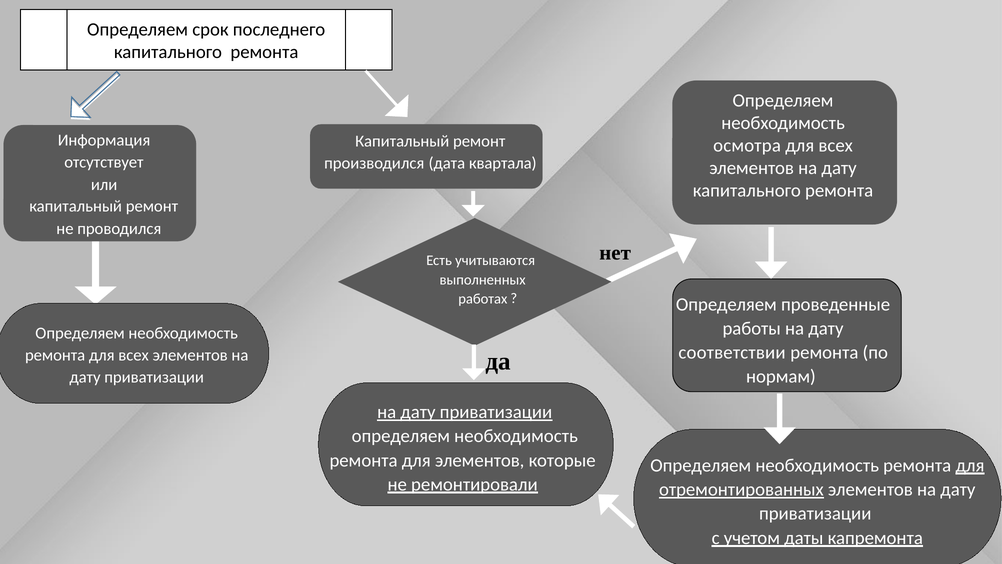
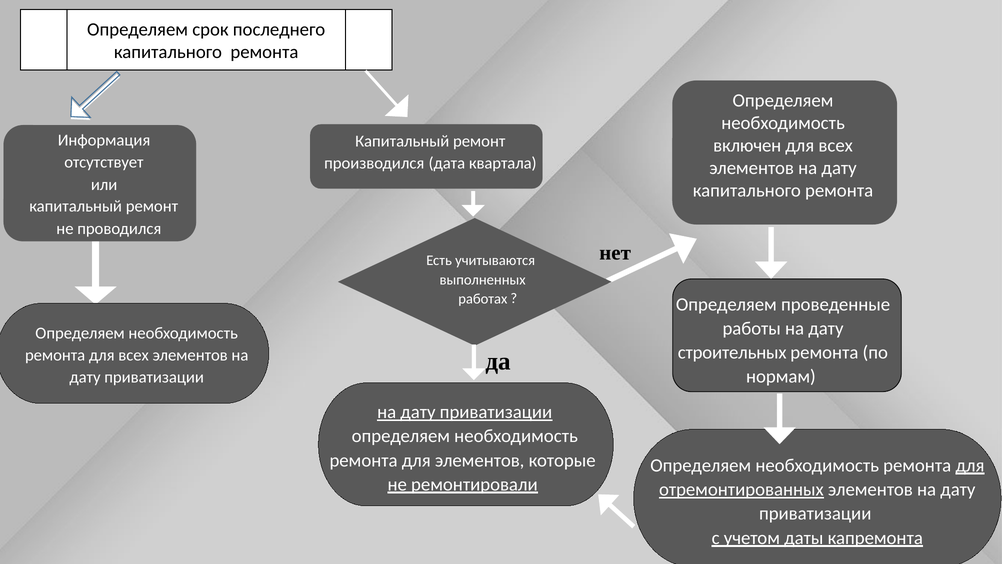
осмотра: осмотра -> включен (747, 146)
соответствии: соответствии -> строительных (732, 352)
